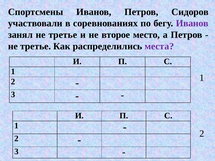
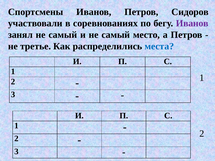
занял не третье: третье -> самый (63, 35)
и не второе: второе -> самый (116, 35)
места colour: purple -> blue (159, 46)
